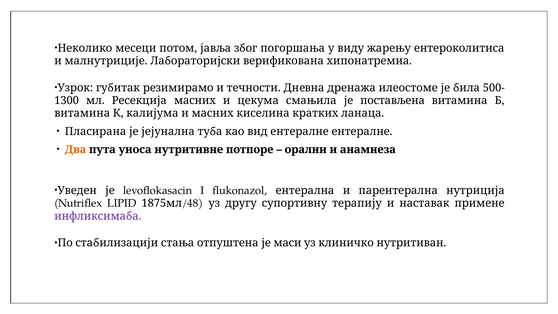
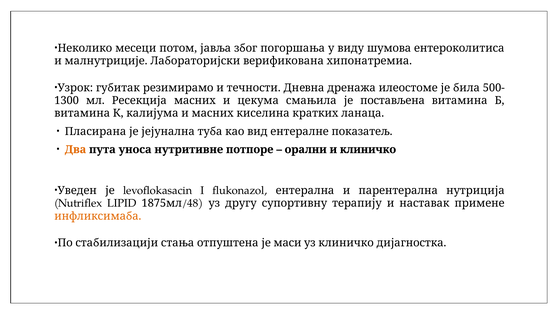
жарењу: жарењу -> шумова (389, 48)
ентералне ентералне: ентералне -> показатељ (362, 131)
и анамнеза: анамнеза -> клиничко (368, 149)
инфликсимаба colour: purple -> orange (98, 216)
нутритиван: нутритиван -> дијагностка (411, 243)
